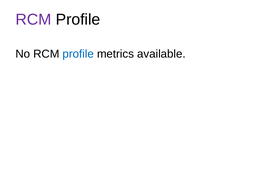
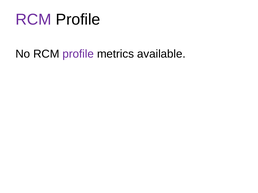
profile colour: blue -> purple (78, 54)
